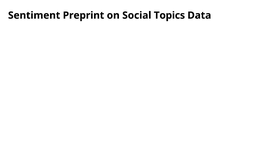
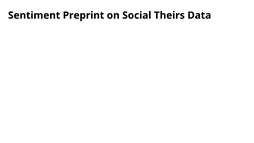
Topics: Topics -> Theirs (169, 15)
